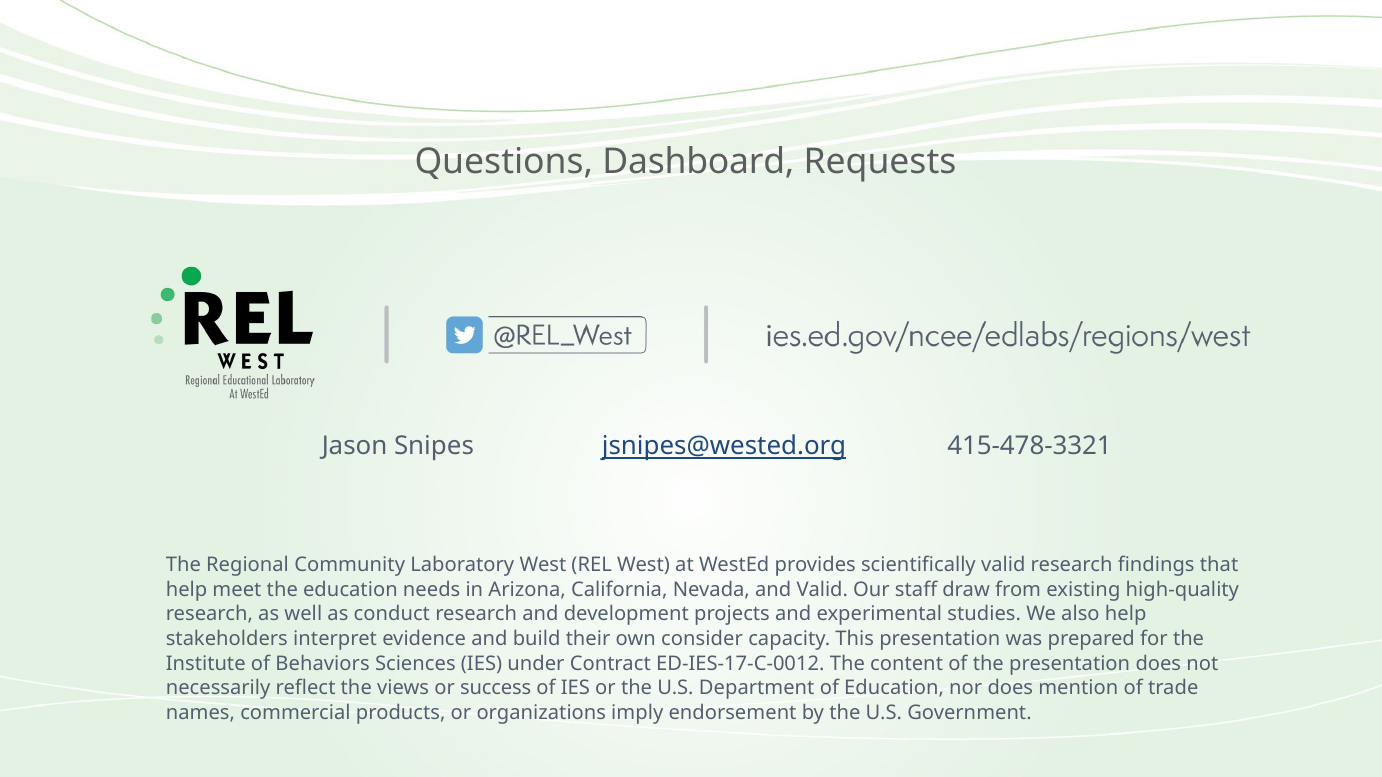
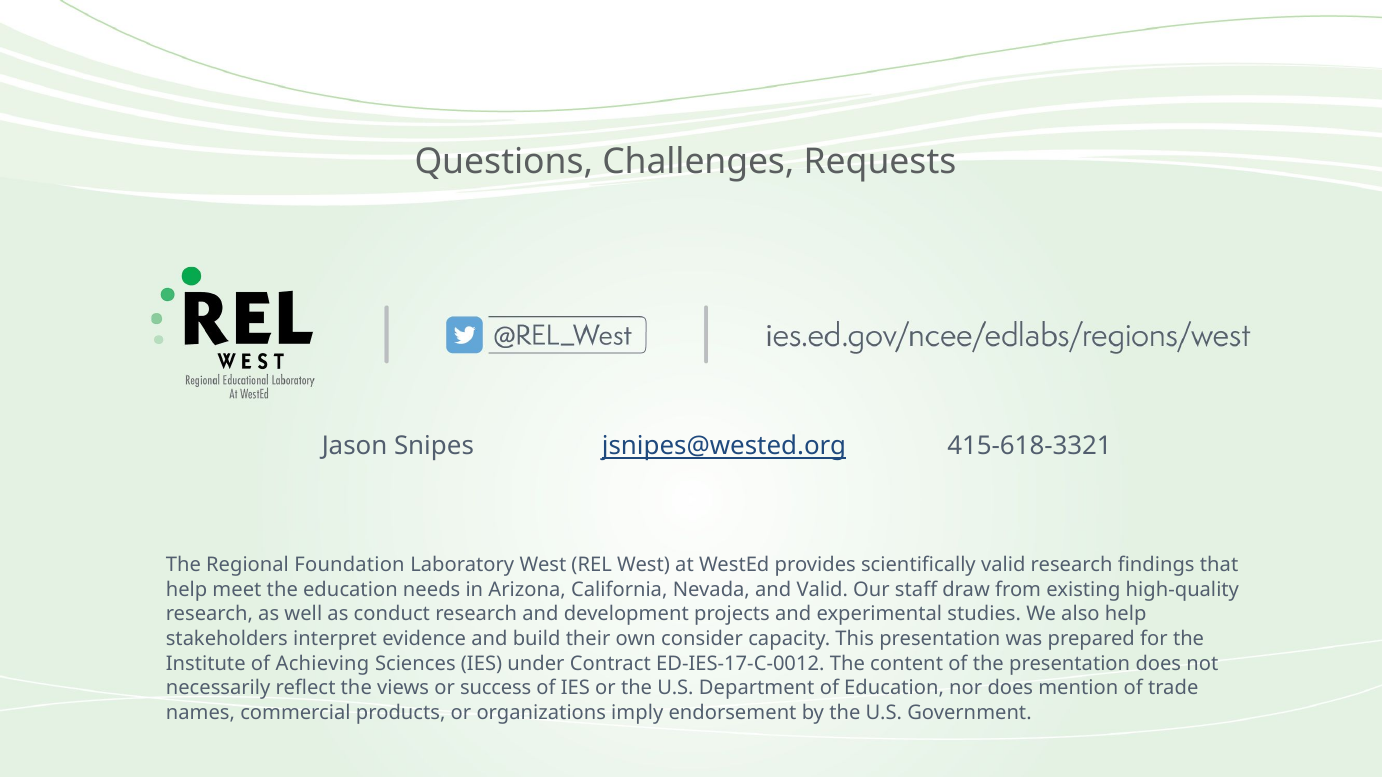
Dashboard: Dashboard -> Challenges (698, 162)
415-478-3321: 415-478-3321 -> 415-618-3321 (1030, 446)
Community: Community -> Foundation (350, 565)
Behaviors: Behaviors -> Achieving (322, 664)
